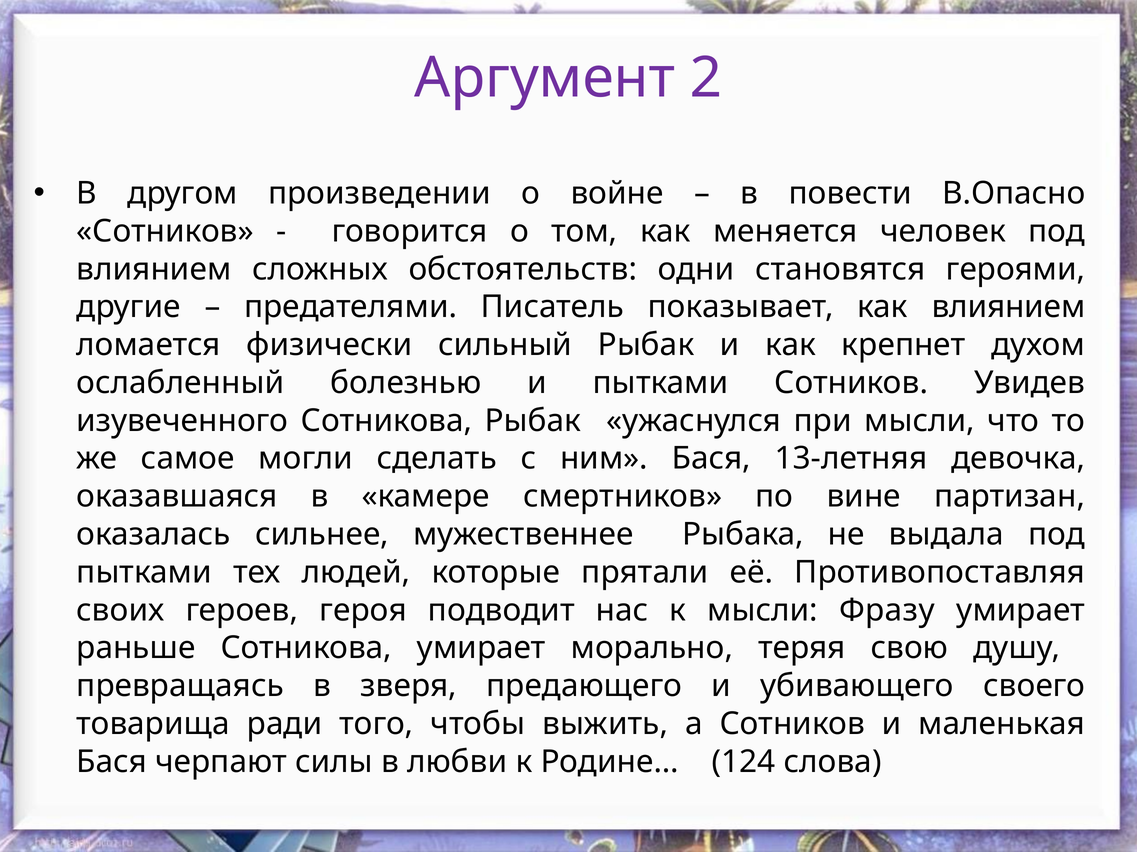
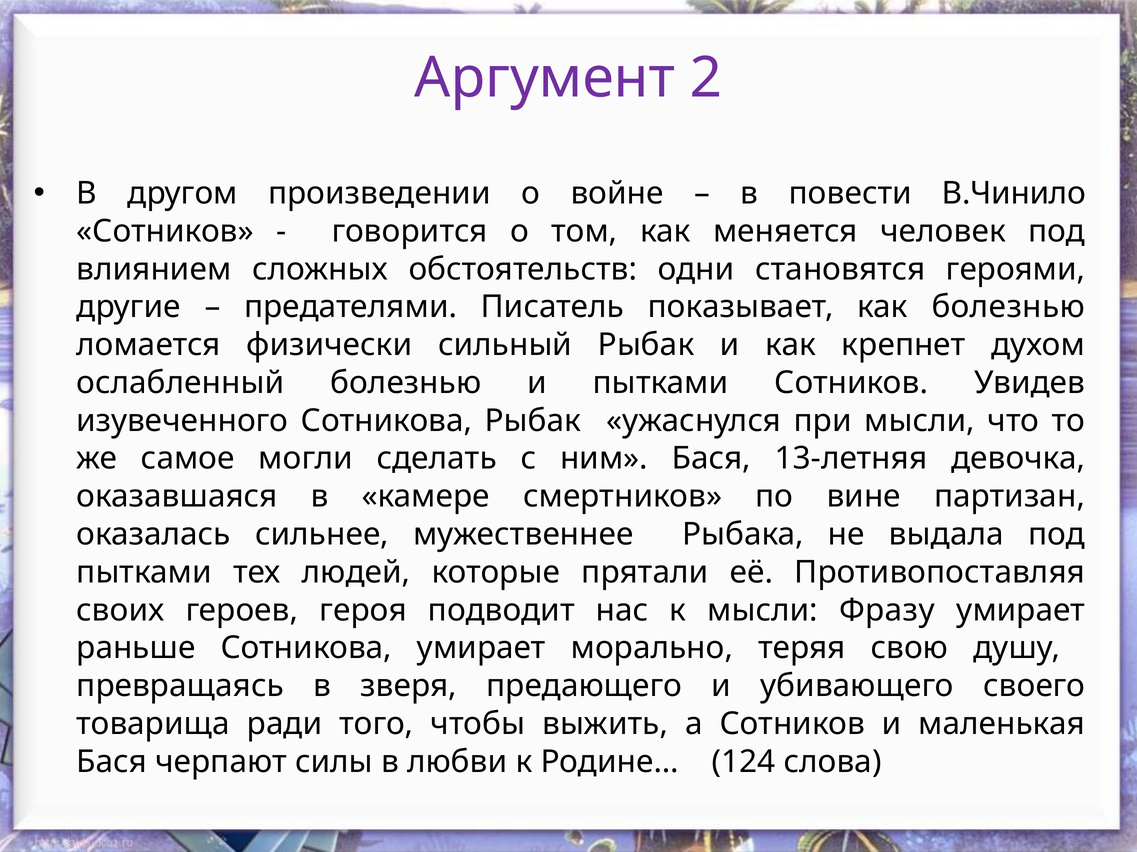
В.Опасно: В.Опасно -> В.Чинило (1014, 194)
как влиянием: влиянием -> болезнью (1008, 307)
